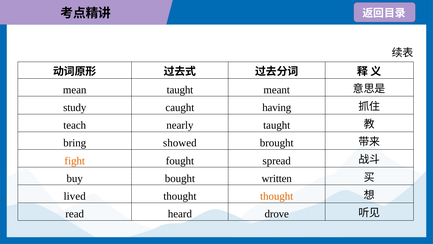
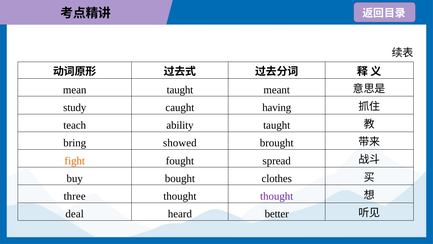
nearly: nearly -> ability (180, 125)
written: written -> clothes (277, 178)
lived: lived -> three (75, 196)
thought colour: orange -> purple (277, 196)
read: read -> deal (75, 214)
drove: drove -> better (277, 214)
